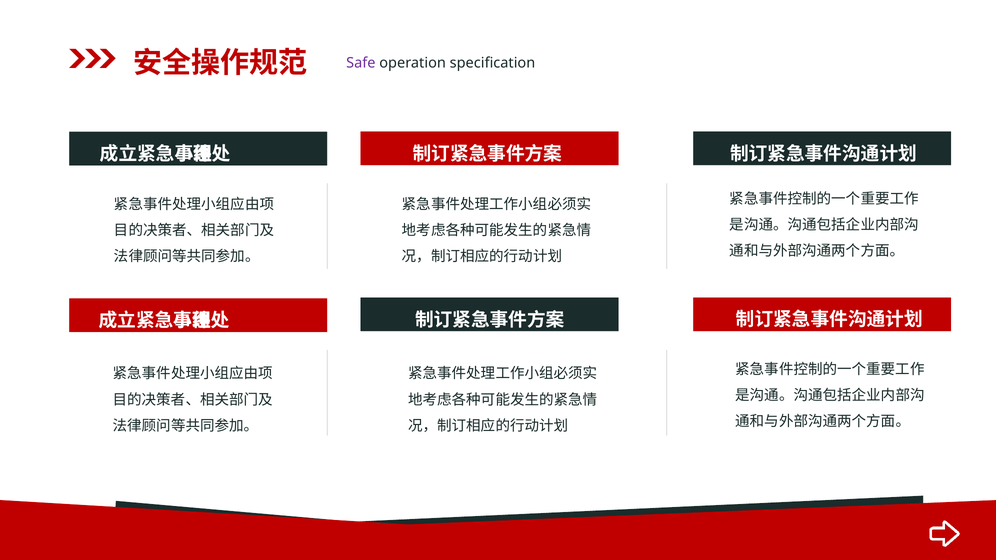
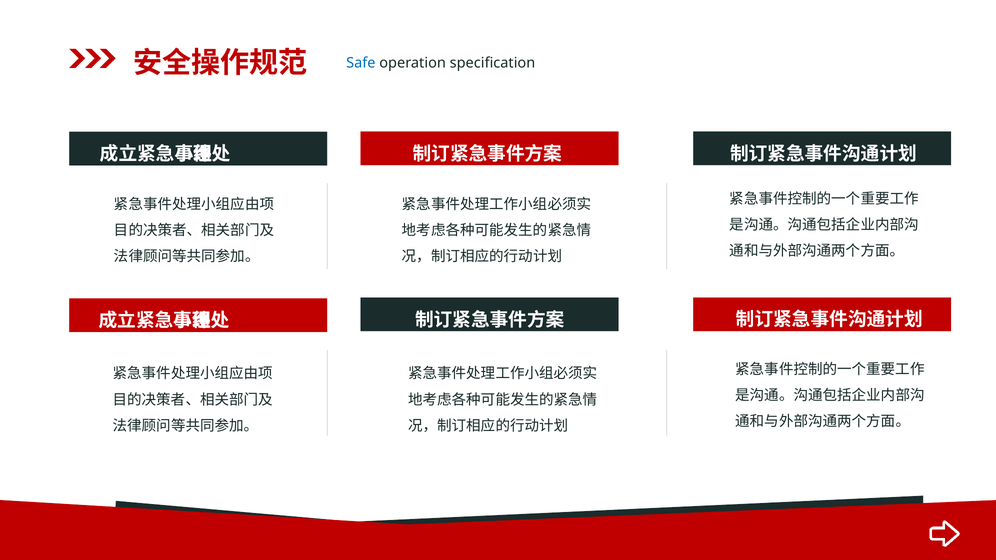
Safe colour: purple -> blue (361, 63)
